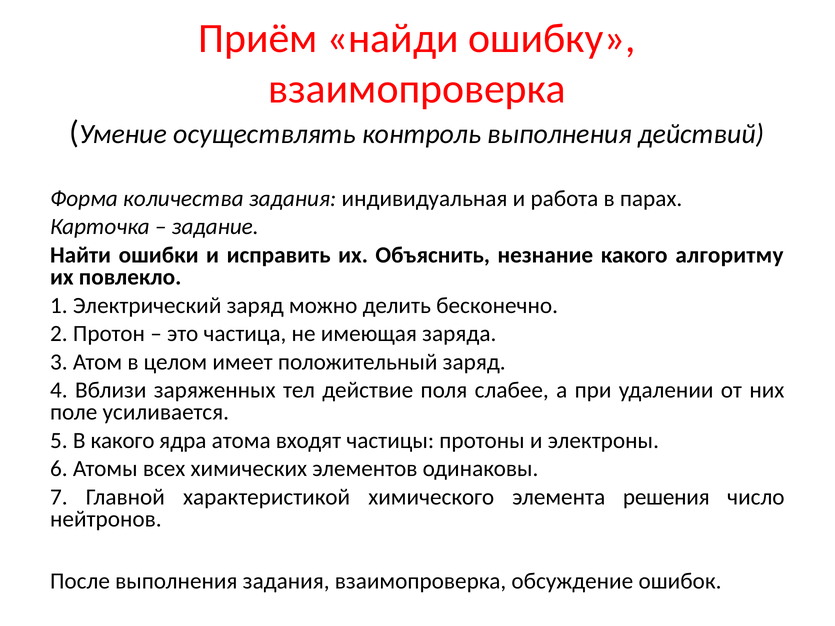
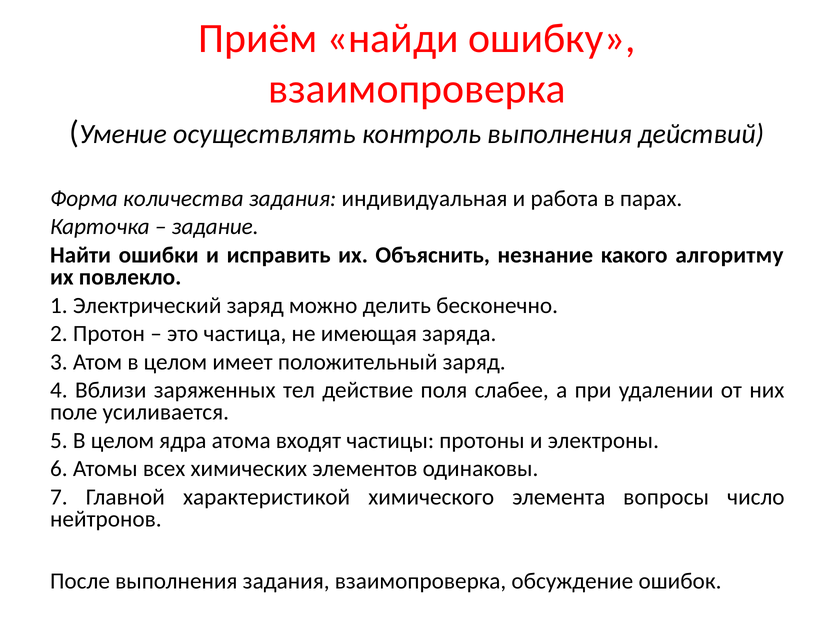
5 В какого: какого -> целом (122, 441)
решения: решения -> вопросы (666, 497)
